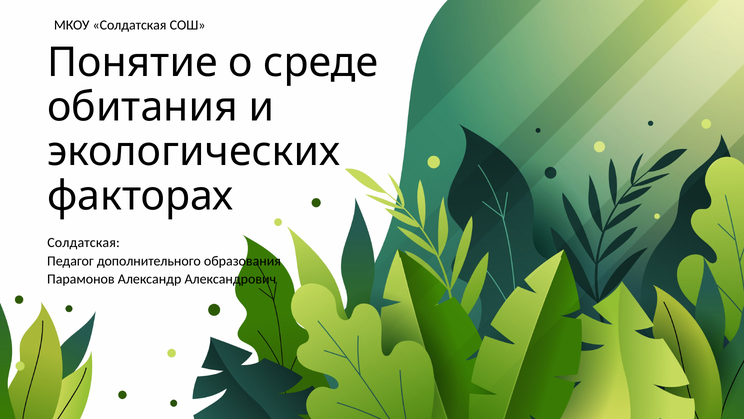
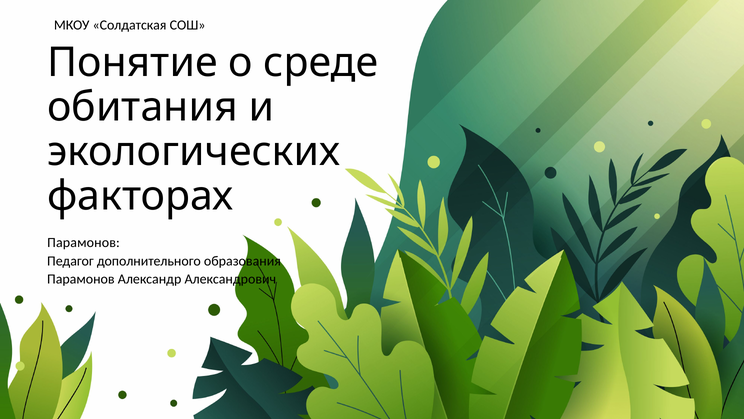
Солдатская: Солдатская -> Парамонов (84, 242)
